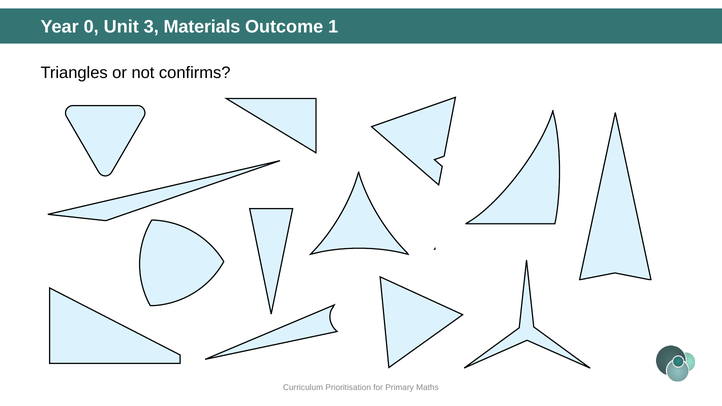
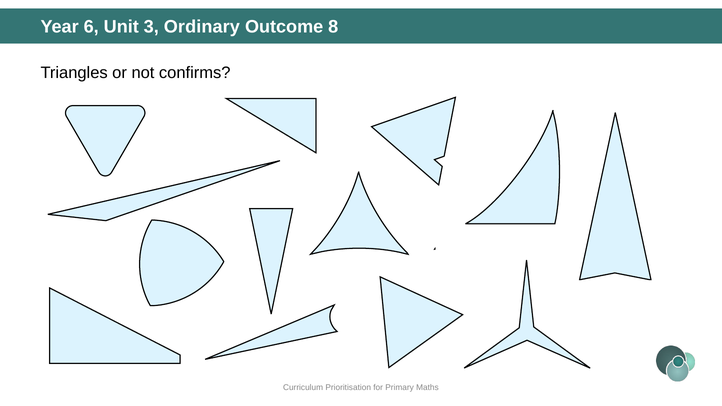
0: 0 -> 6 (91, 27)
Materials: Materials -> Ordinary (202, 27)
1: 1 -> 8 (333, 27)
